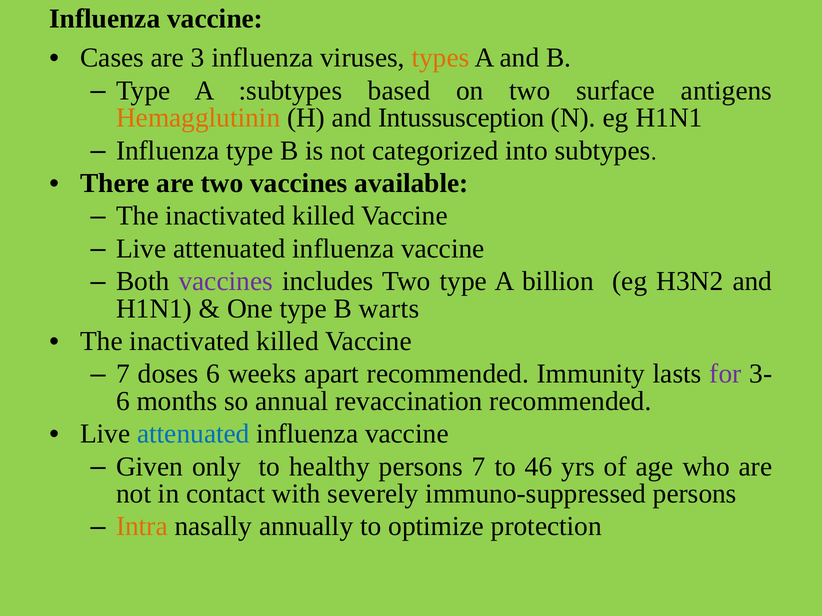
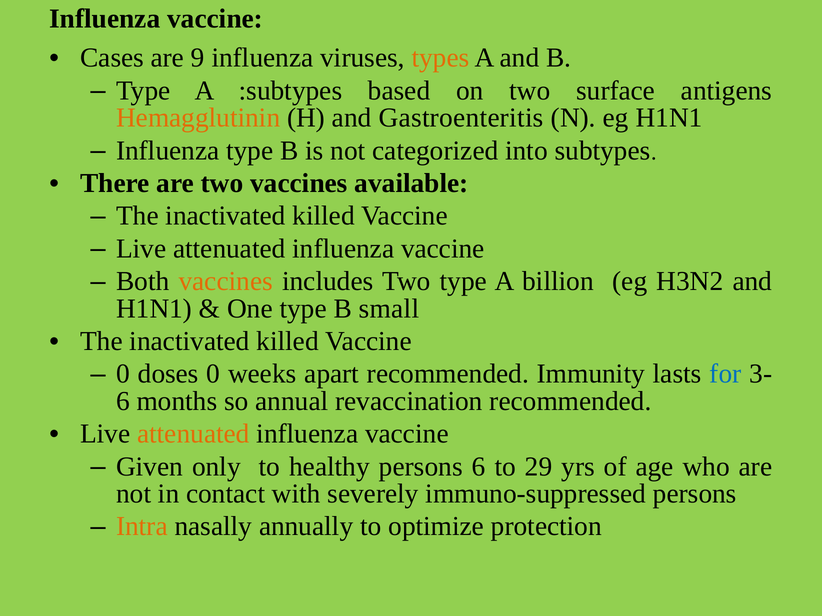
3: 3 -> 9 (198, 58)
Intussusception: Intussusception -> Gastroenteritis (461, 118)
vaccines colour: purple -> orange (226, 282)
warts: warts -> small (389, 309)
7: 7 -> 0 (123, 374)
doses 6: 6 -> 0 (213, 374)
for colour: purple -> blue (725, 374)
attenuated colour: blue -> orange (193, 434)
persons 7: 7 -> 6 (479, 467)
46: 46 -> 29 (539, 467)
